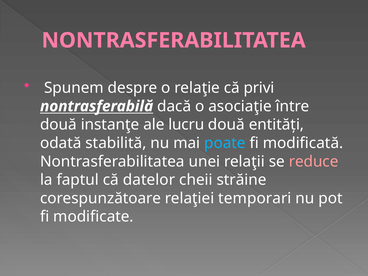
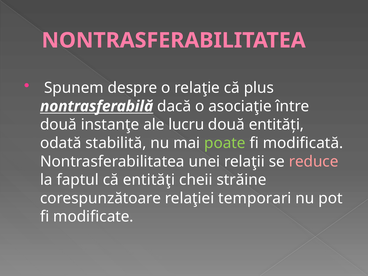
privi: privi -> plus (259, 88)
poate colour: light blue -> light green (225, 143)
că datelor: datelor -> entităţi (149, 180)
